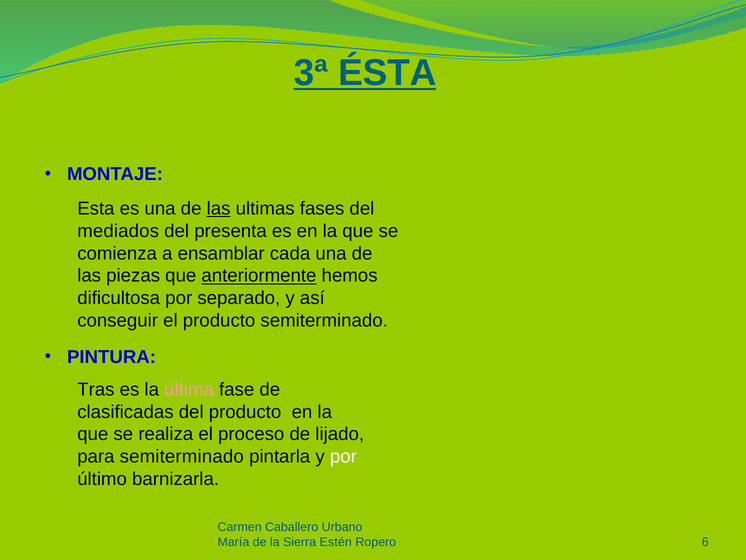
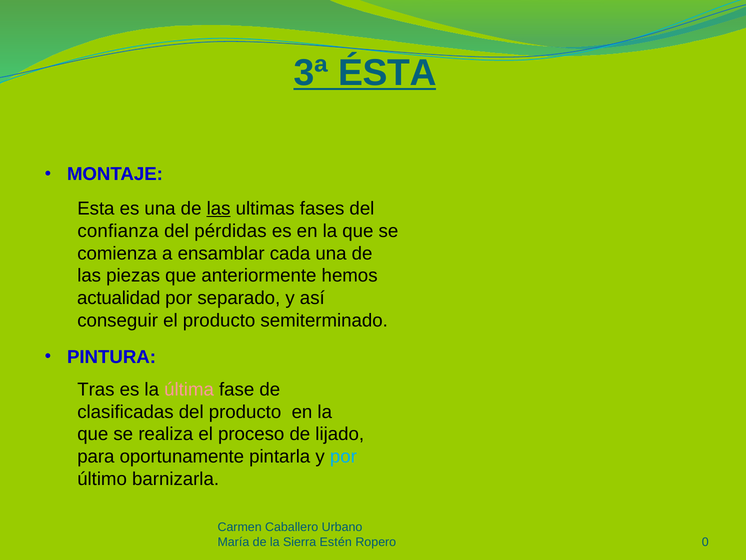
mediados: mediados -> confianza (118, 231)
presenta: presenta -> pérdidas (230, 231)
anteriormente underline: present -> none (259, 276)
dificultosa: dificultosa -> actualidad (119, 298)
para semiterminado: semiterminado -> oportunamente (182, 456)
por colour: white -> light blue (343, 456)
6: 6 -> 0 (705, 542)
